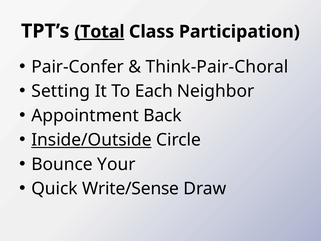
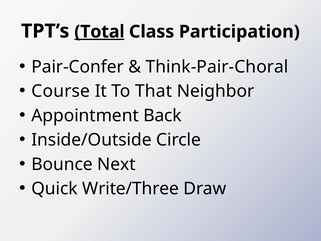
Setting: Setting -> Course (61, 91)
Each: Each -> That (154, 91)
Inside/Outside underline: present -> none (91, 140)
Your: Your -> Next (116, 164)
Write/Sense: Write/Sense -> Write/Three (131, 188)
